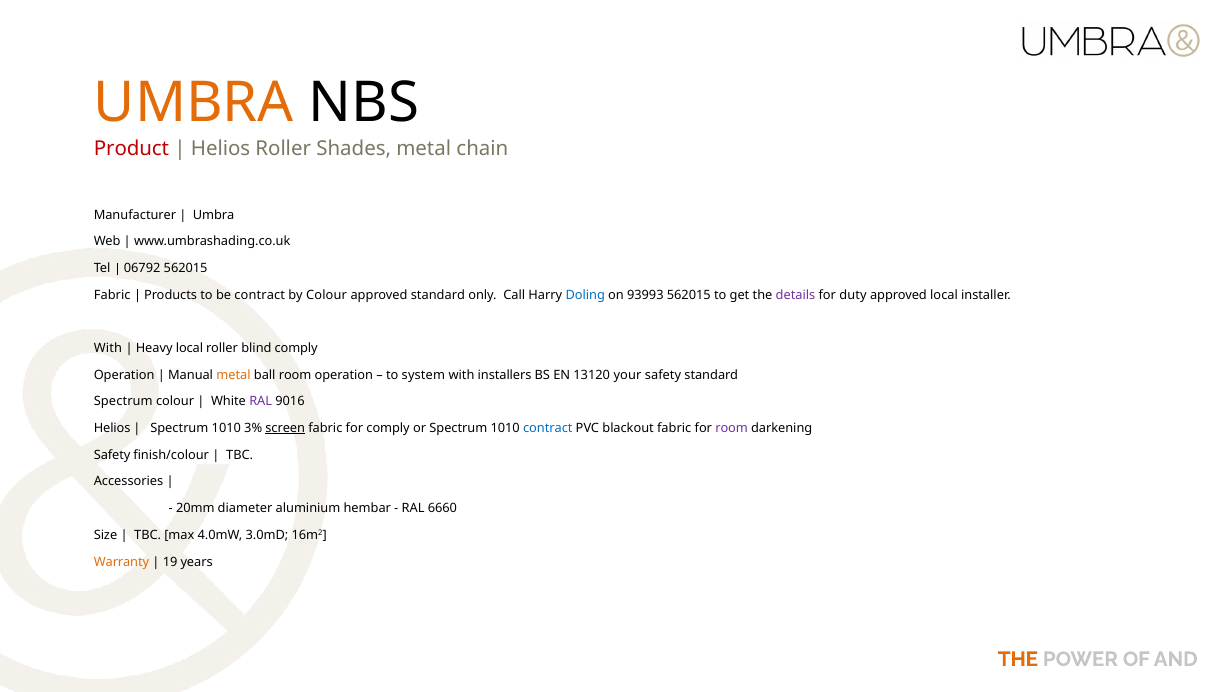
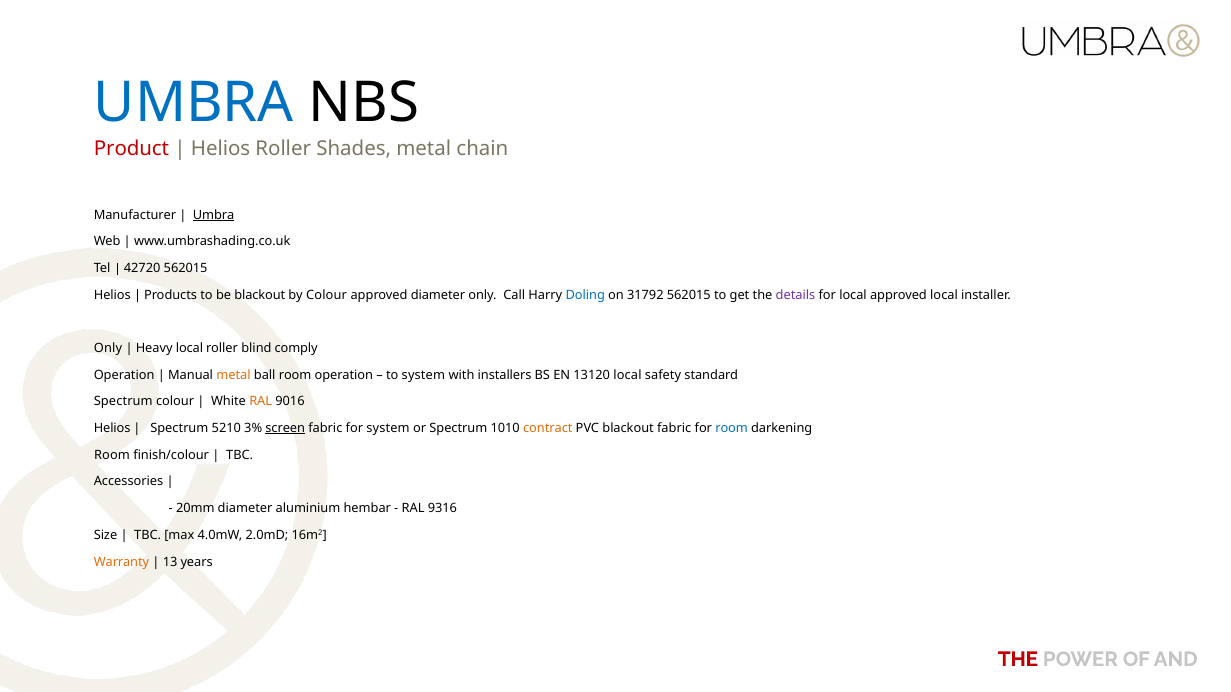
UMBRA colour: orange -> blue (194, 103)
Umbra underline: none -> present (214, 215)
06792: 06792 -> 42720 (142, 268)
Fabric: Fabric -> Helios (112, 295)
be contract: contract -> blackout (260, 295)
approved standard: standard -> diameter (438, 295)
93993: 93993 -> 31792 (645, 295)
for duty: duty -> local (853, 295)
With: With -> Only (108, 348)
13120 your: your -> local (627, 375)
RAL colour: purple -> orange (261, 402)
1010: 1010 -> 5210 (226, 429)
for comply: comply -> system (388, 429)
contract colour: blue -> orange (548, 429)
room colour: purple -> blue (732, 429)
Safety: Safety -> Room (112, 455)
6660: 6660 -> 9316 (442, 509)
3.0mD: 3.0mD -> 2.0mD (267, 535)
19: 19 -> 13 (170, 562)
THE colour: orange -> red (1018, 660)
